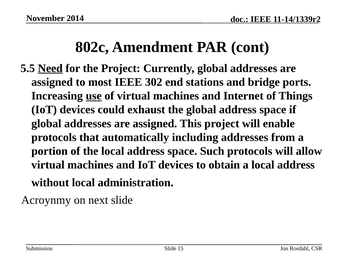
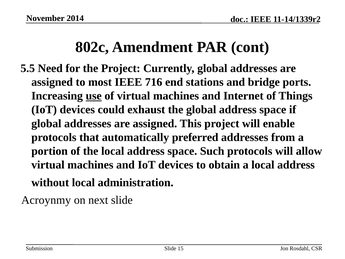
Need underline: present -> none (50, 68)
302: 302 -> 716 (154, 82)
including: including -> preferred (195, 137)
